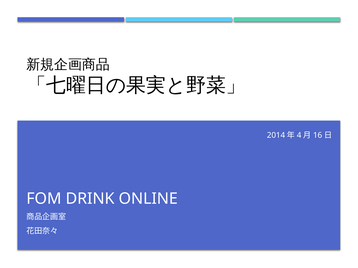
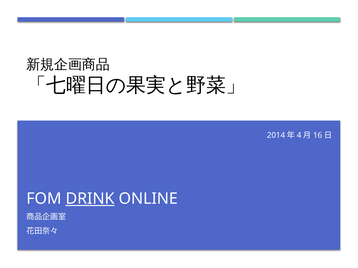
DRINK underline: none -> present (90, 199)
